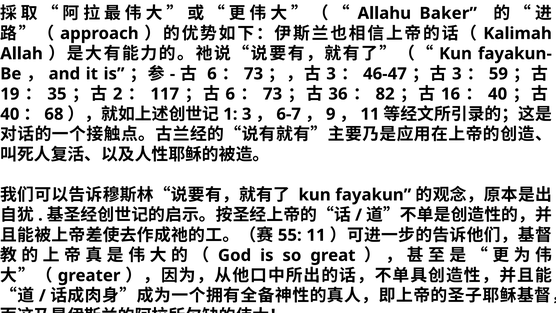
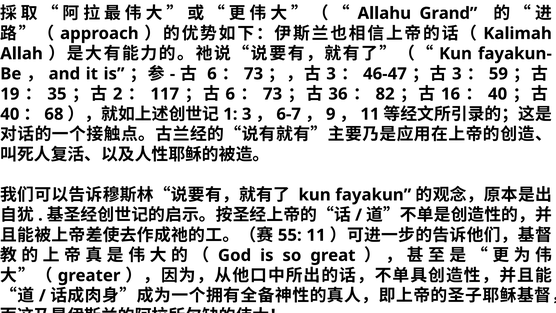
Baker: Baker -> Grand (448, 13)
